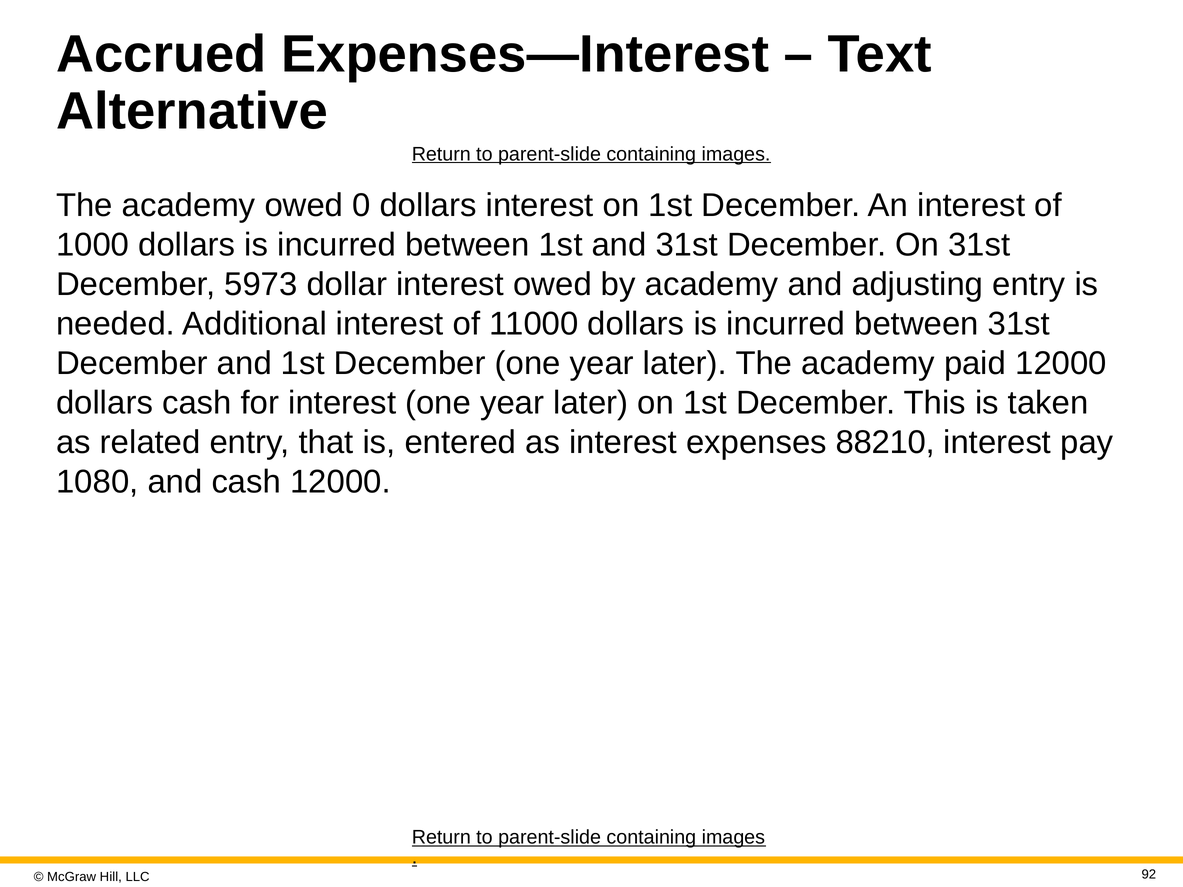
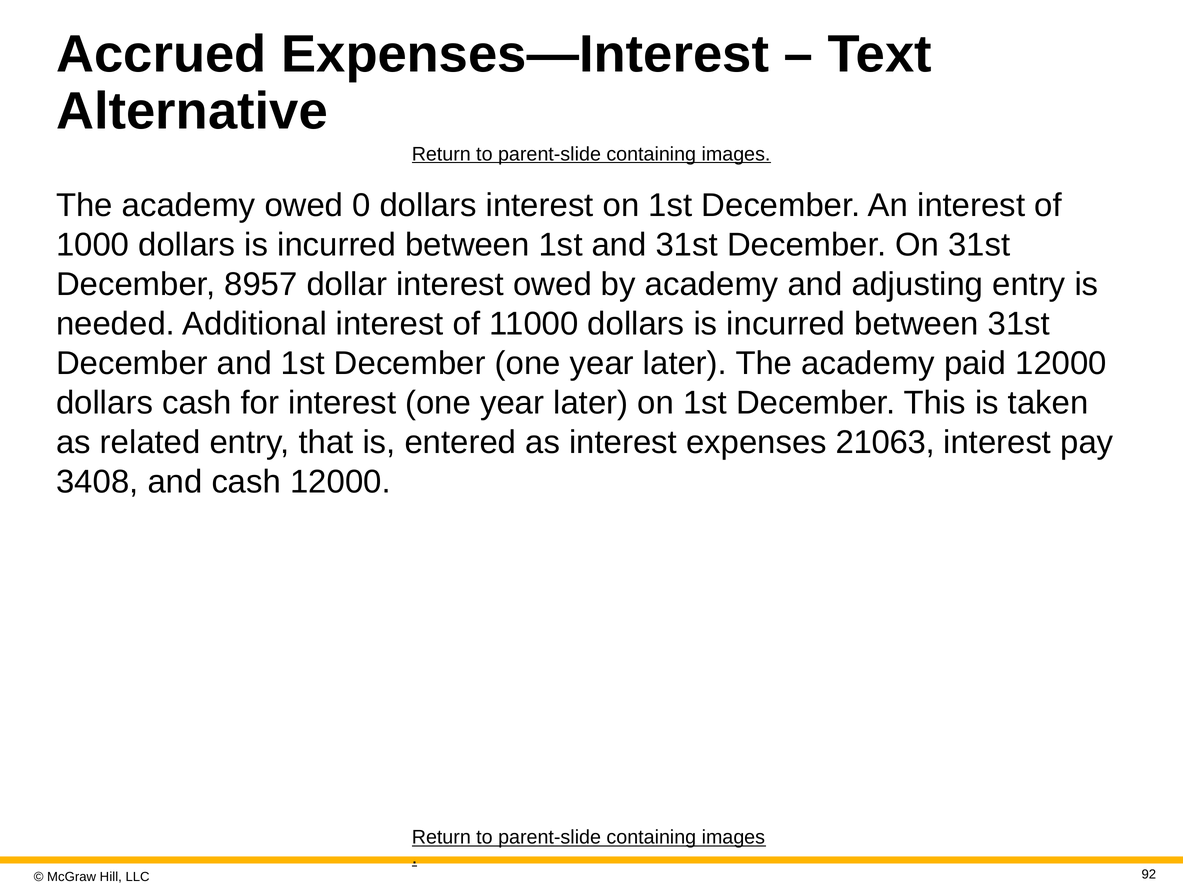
5973: 5973 -> 8957 (261, 284)
88210: 88210 -> 21063 (885, 442)
1080: 1080 -> 3408 (97, 482)
